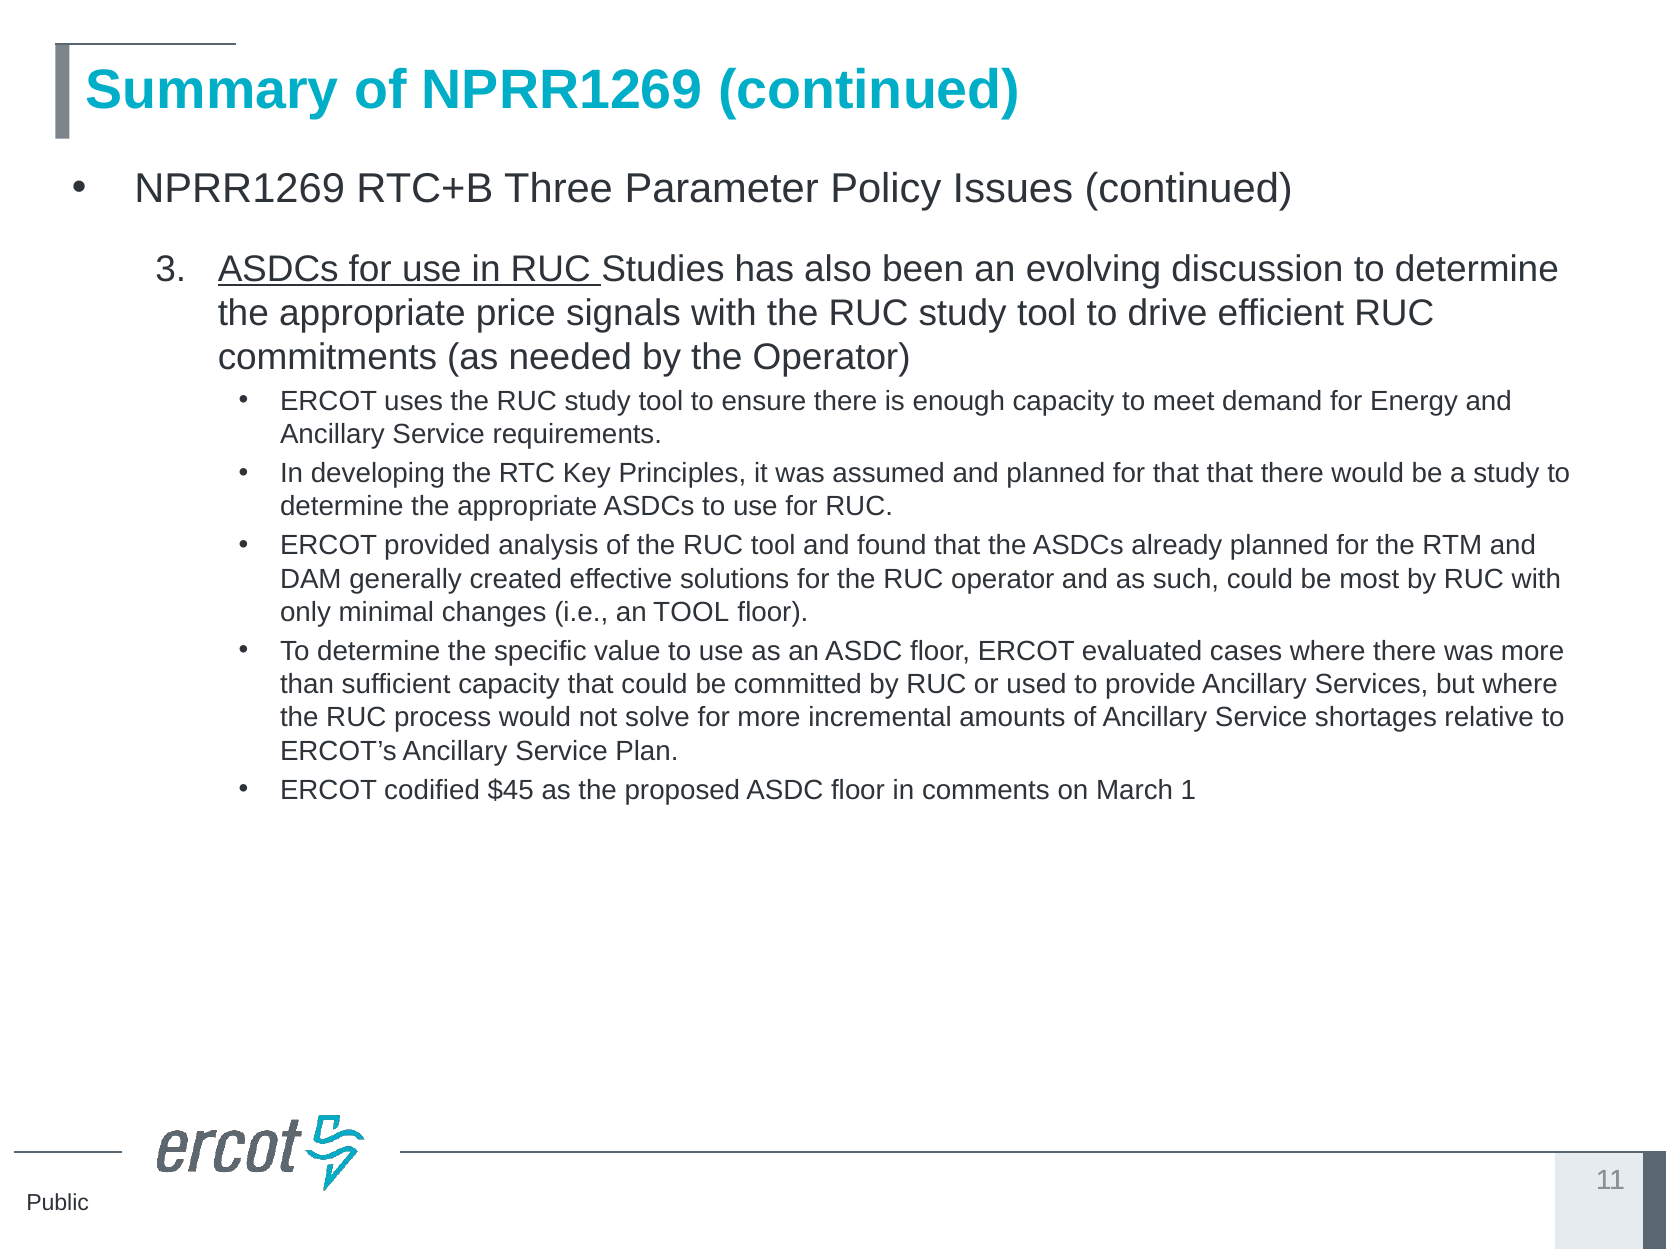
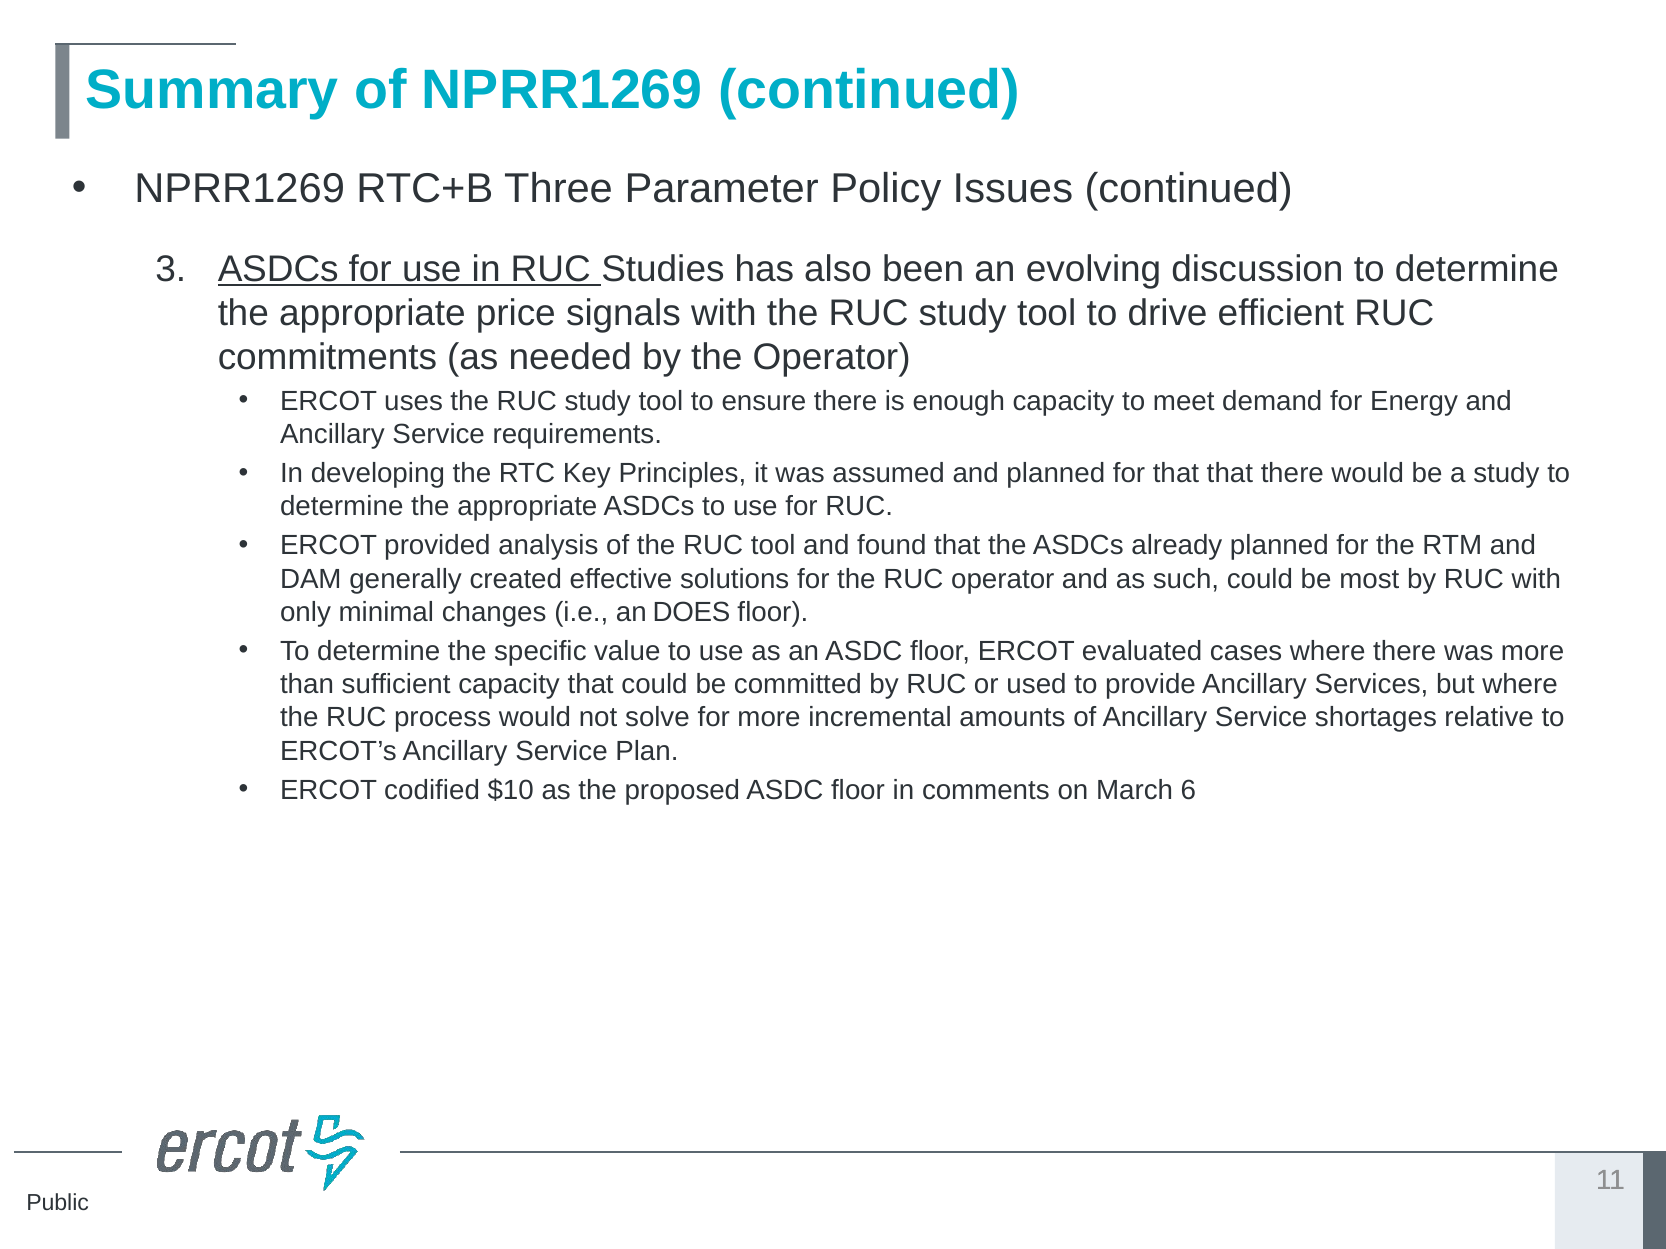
an TOOL: TOOL -> DOES (692, 613)
$45: $45 -> $10 (511, 790)
1: 1 -> 6 (1188, 790)
